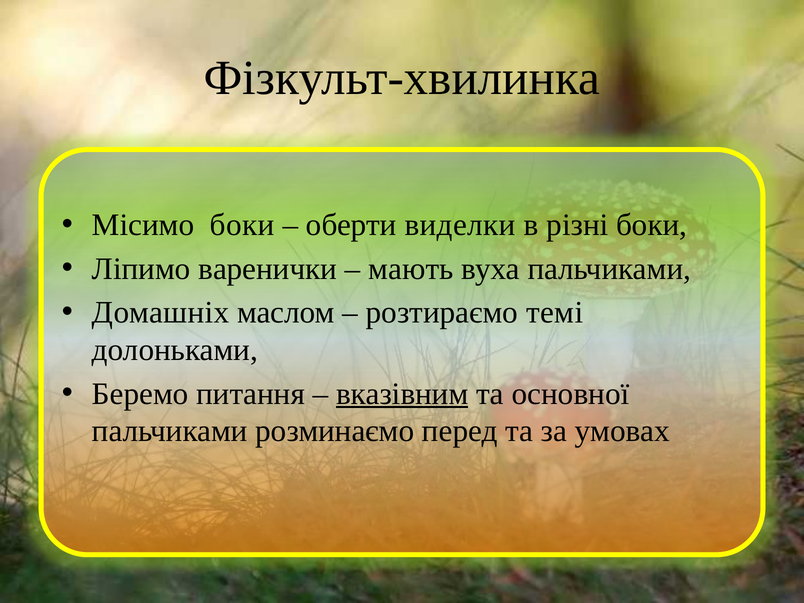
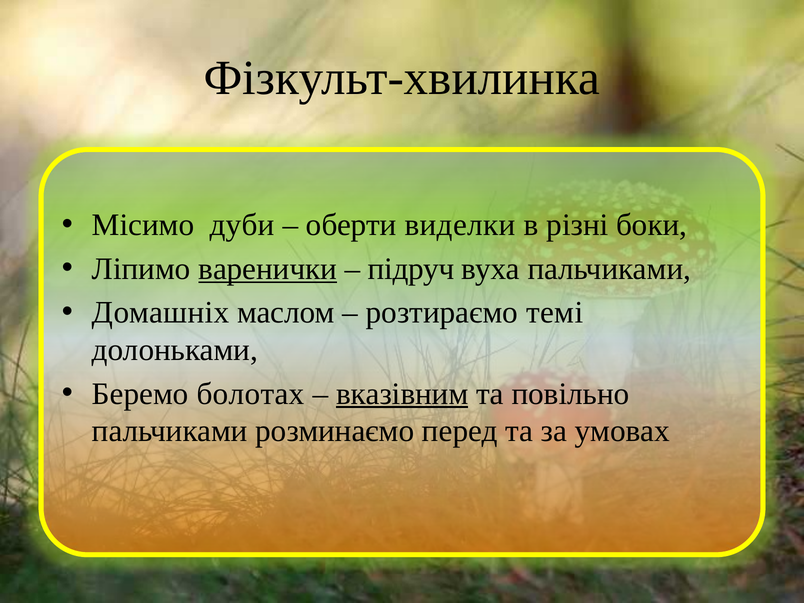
Місимо боки: боки -> дуби (242, 225)
варенички underline: none -> present (268, 269)
мають: мають -> підруч (411, 269)
питання: питання -> болотах (250, 394)
основної: основної -> повільно (571, 394)
